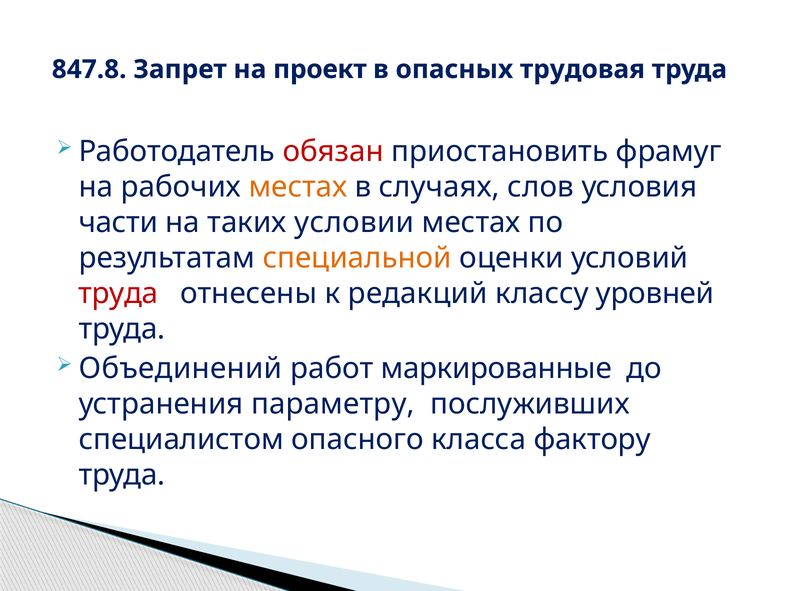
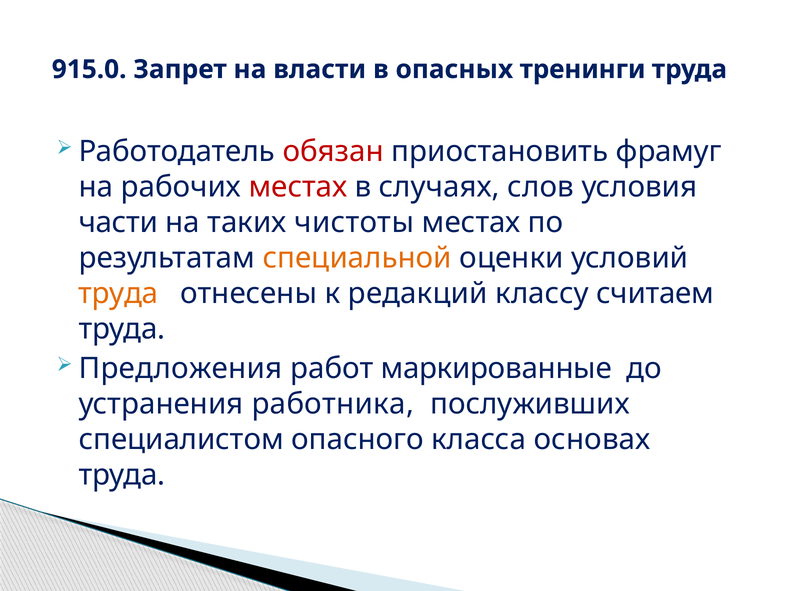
847.8: 847.8 -> 915.0 (89, 69)
проект: проект -> власти (320, 69)
трудовая: трудовая -> тренинги (583, 69)
местах colour: orange -> red (298, 187)
условии: условии -> чистоты (354, 222)
труда colour: red -> orange (118, 293)
уровней: уровней -> считаем (655, 293)
Объединений: Объединений -> Предложения (181, 369)
параметру: параметру -> работника (333, 404)
фактору: фактору -> основах (592, 440)
